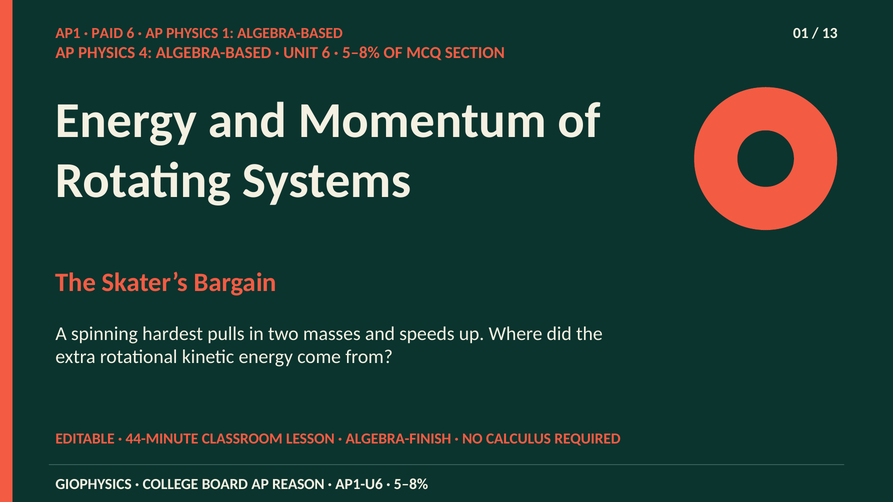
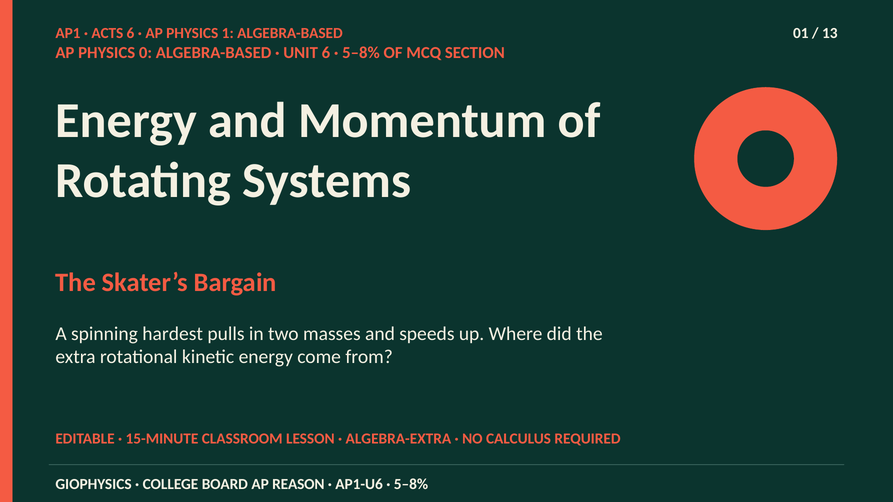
PAID: PAID -> ACTS (107, 33)
4: 4 -> 0 (145, 53)
44-MINUTE: 44-MINUTE -> 15-MINUTE (162, 439)
ALGEBRA-FINISH: ALGEBRA-FINISH -> ALGEBRA-EXTRA (398, 439)
